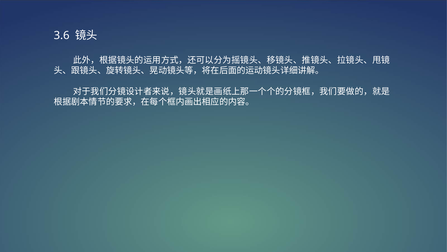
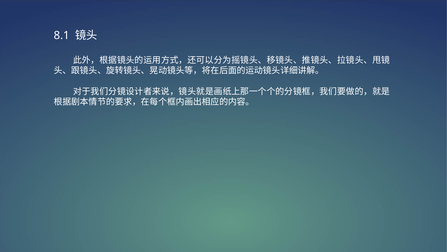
3.6: 3.6 -> 8.1 (62, 35)
